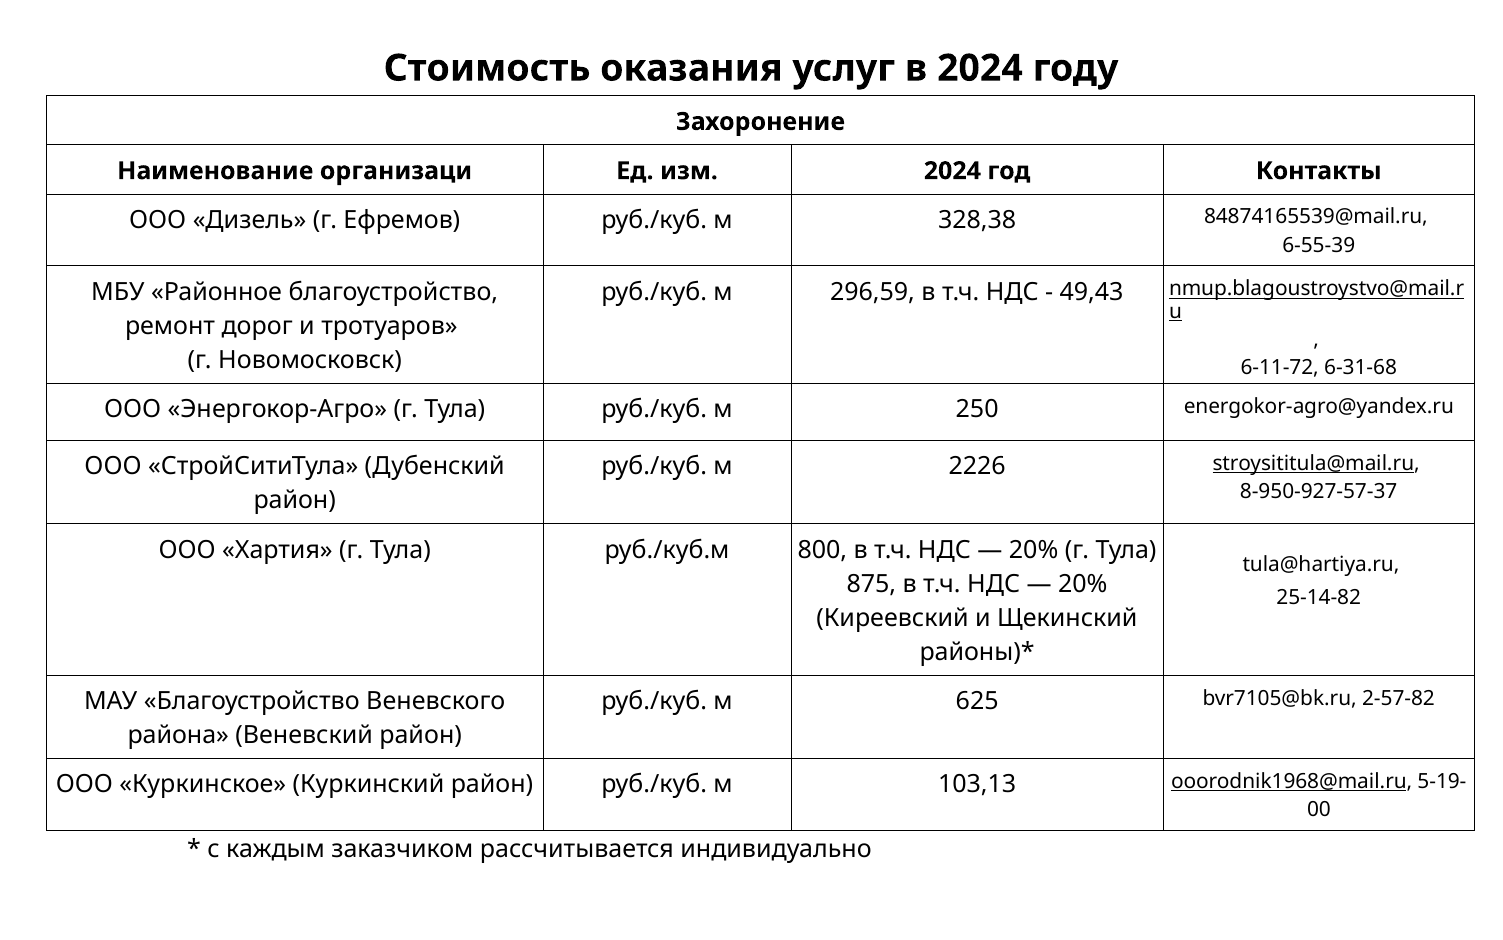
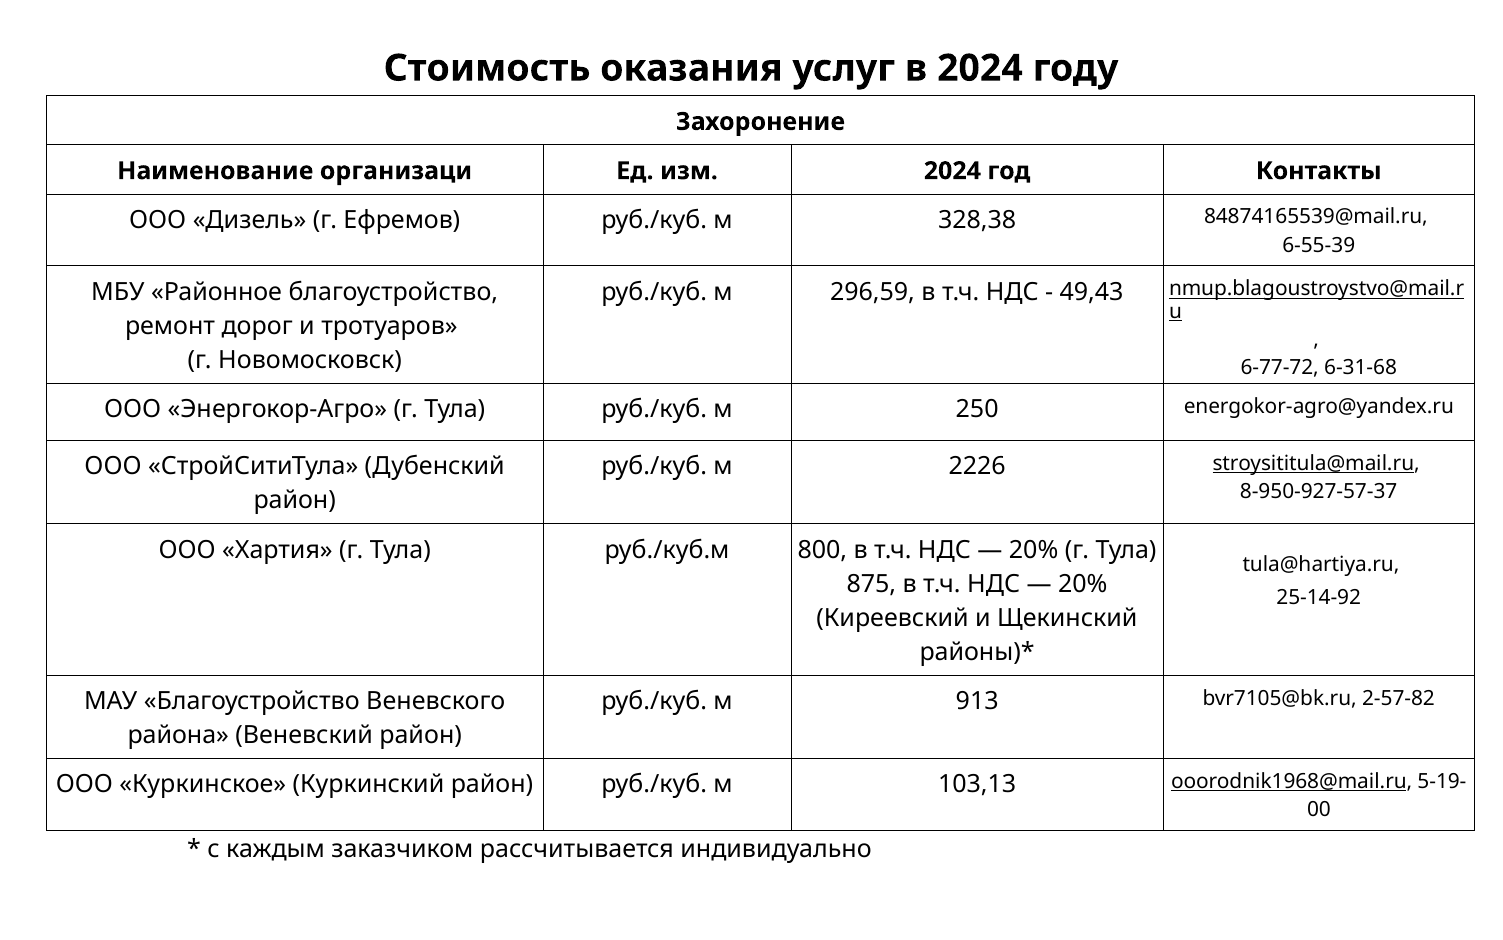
6-11-72: 6-11-72 -> 6-77-72 (1280, 368)
25-14-82: 25-14-82 -> 25-14-92 (1319, 598)
625: 625 -> 913 (977, 701)
